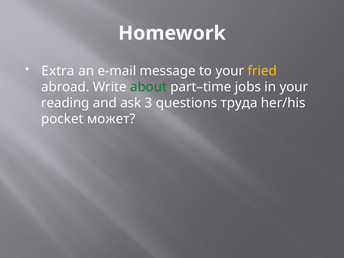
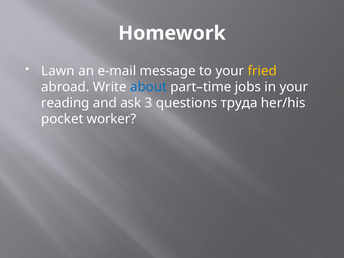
Extra: Extra -> Lawn (58, 71)
about colour: green -> blue (148, 87)
может: может -> worker (111, 119)
